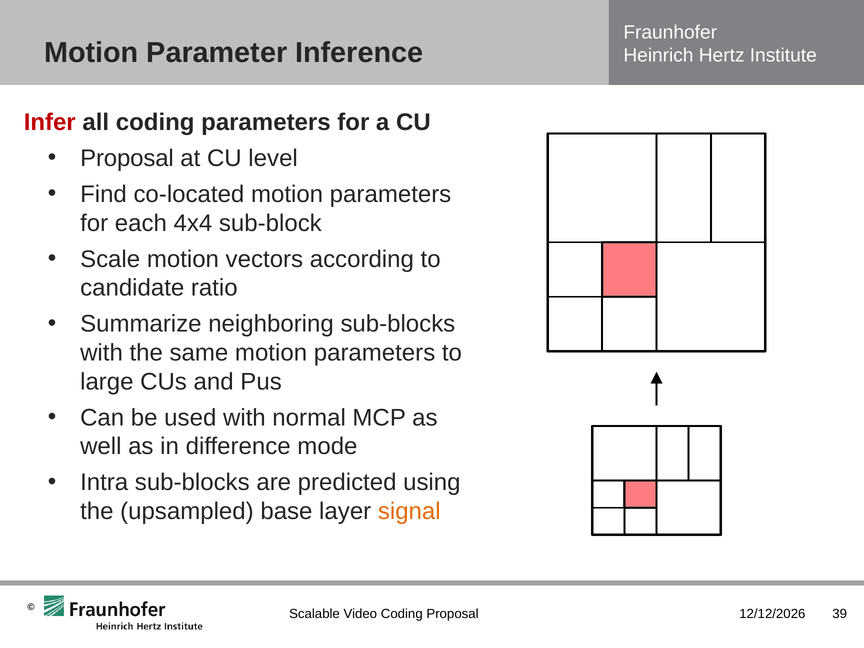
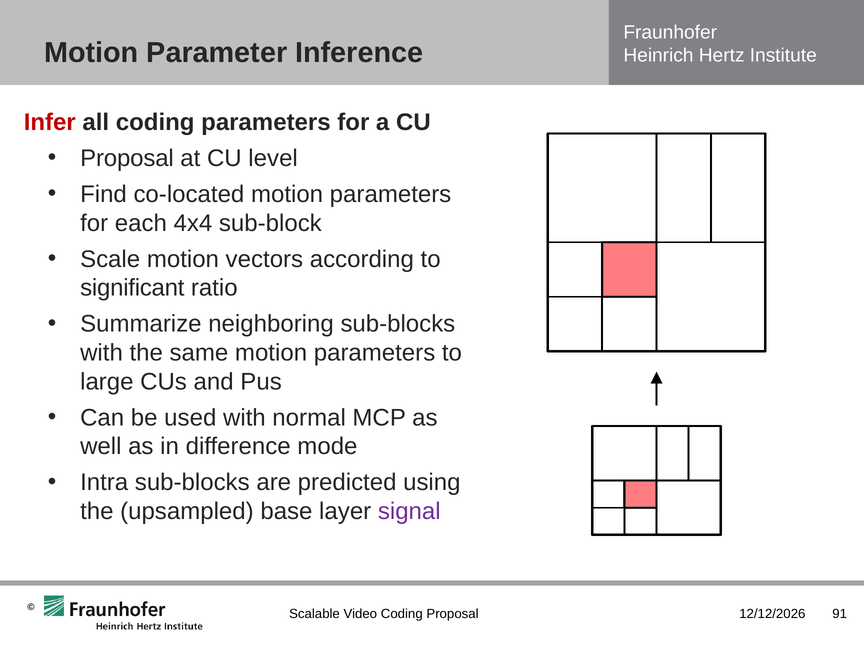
candidate: candidate -> significant (132, 288)
signal colour: orange -> purple (409, 511)
39: 39 -> 91 (840, 614)
